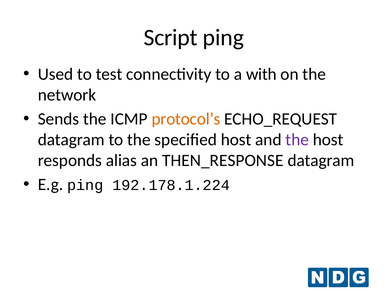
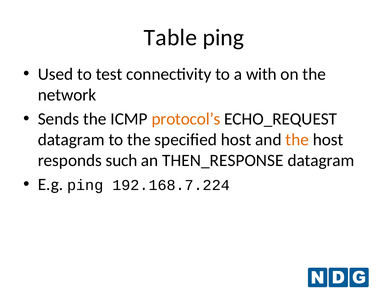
Script: Script -> Table (170, 38)
the colour: purple -> orange (297, 140)
alias: alias -> such (121, 160)
192.178.1.224: 192.178.1.224 -> 192.168.7.224 (171, 185)
